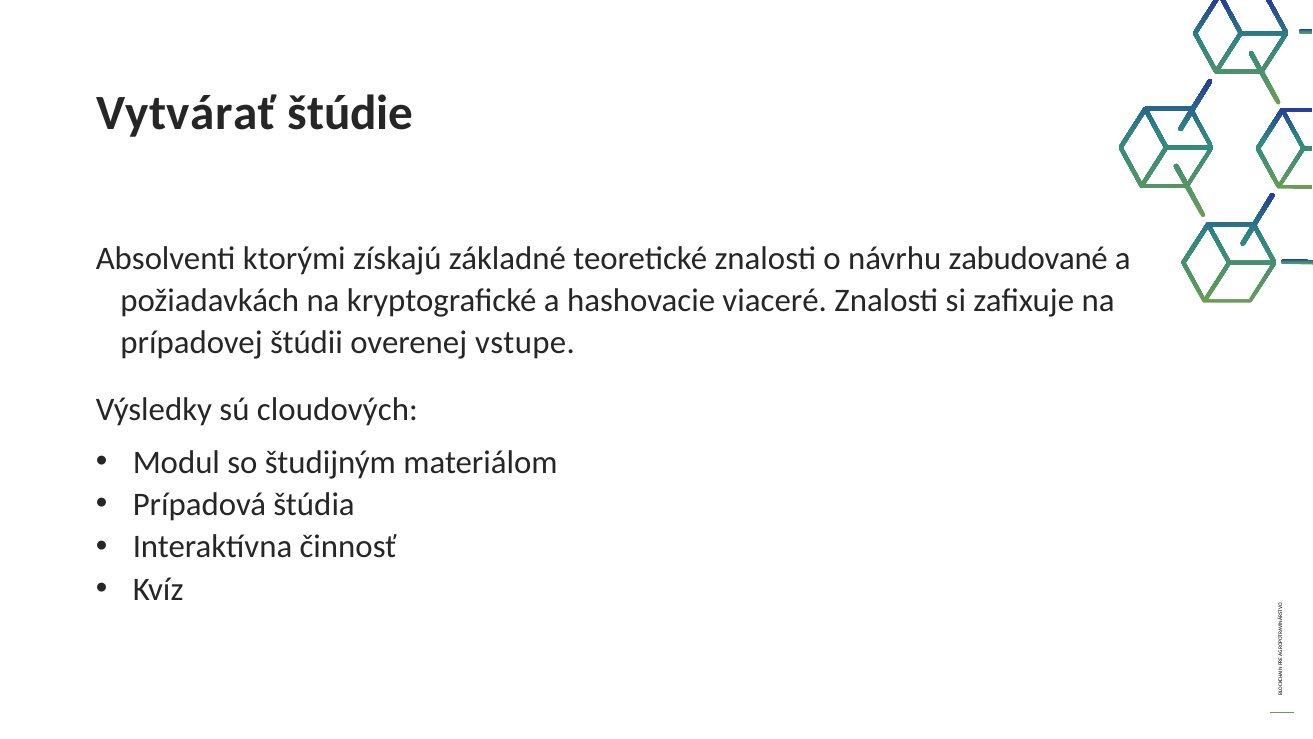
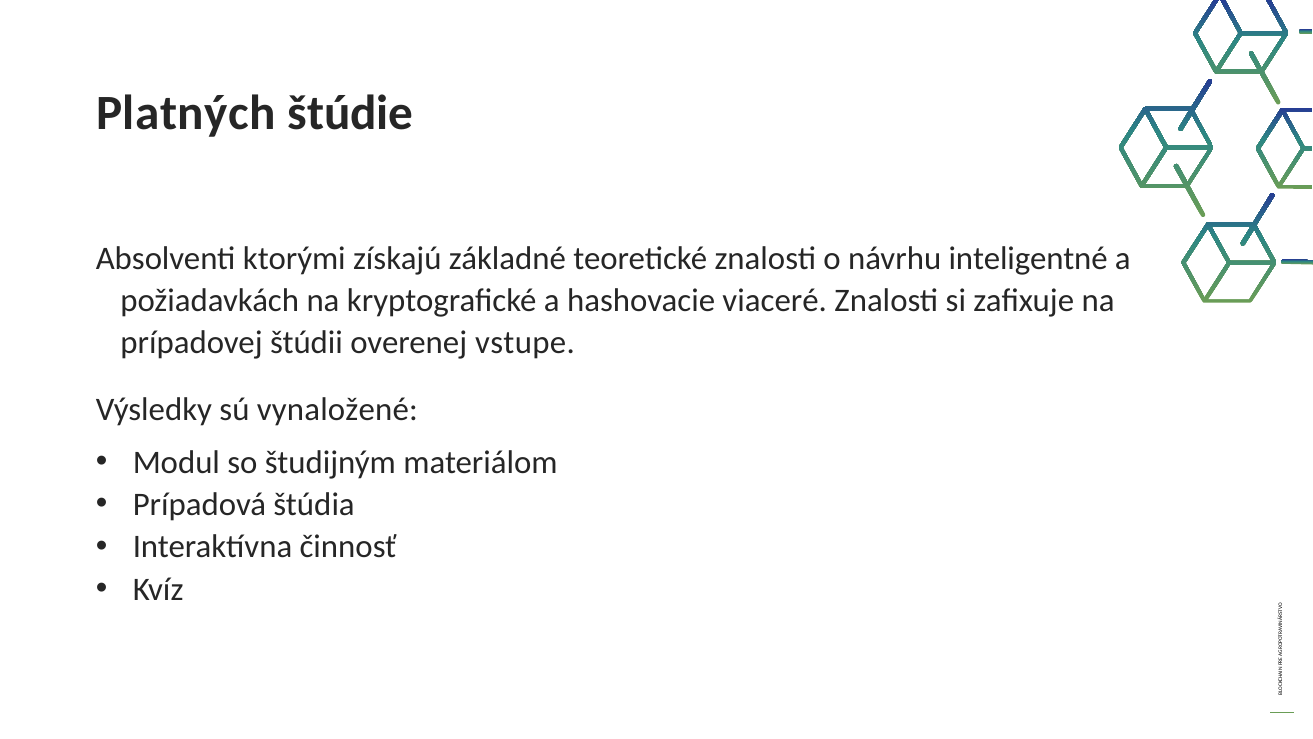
Vytvárať: Vytvárať -> Platných (186, 113)
zabudované: zabudované -> inteligentné (1028, 258)
cloudových: cloudových -> vynaložené (337, 409)
